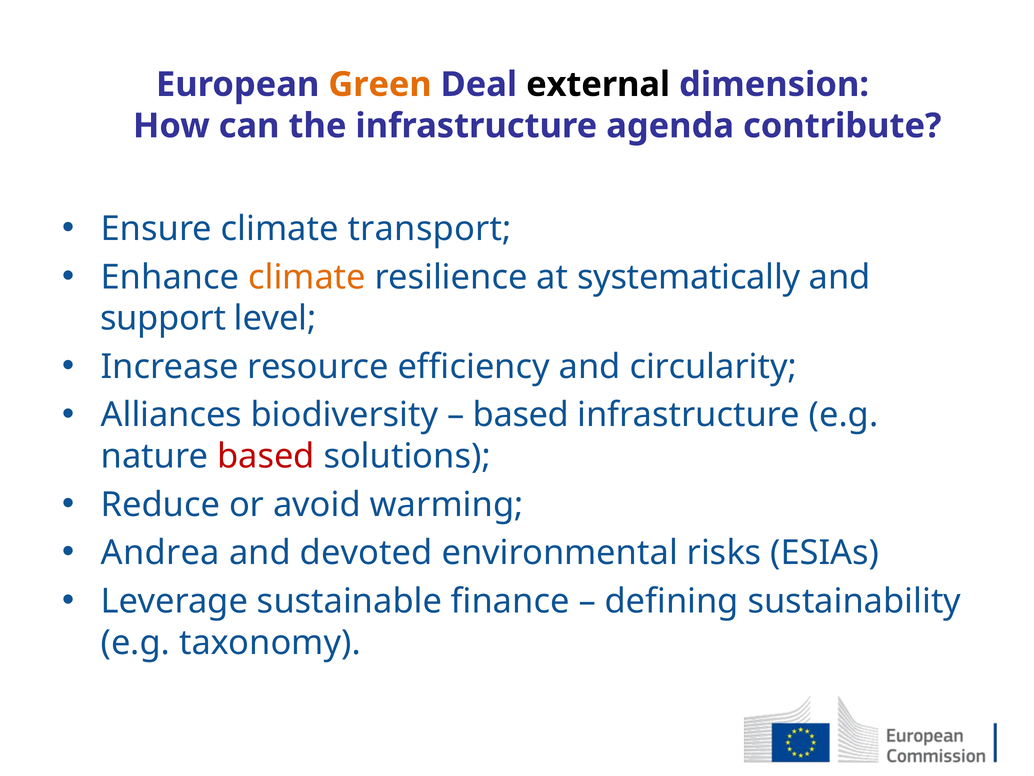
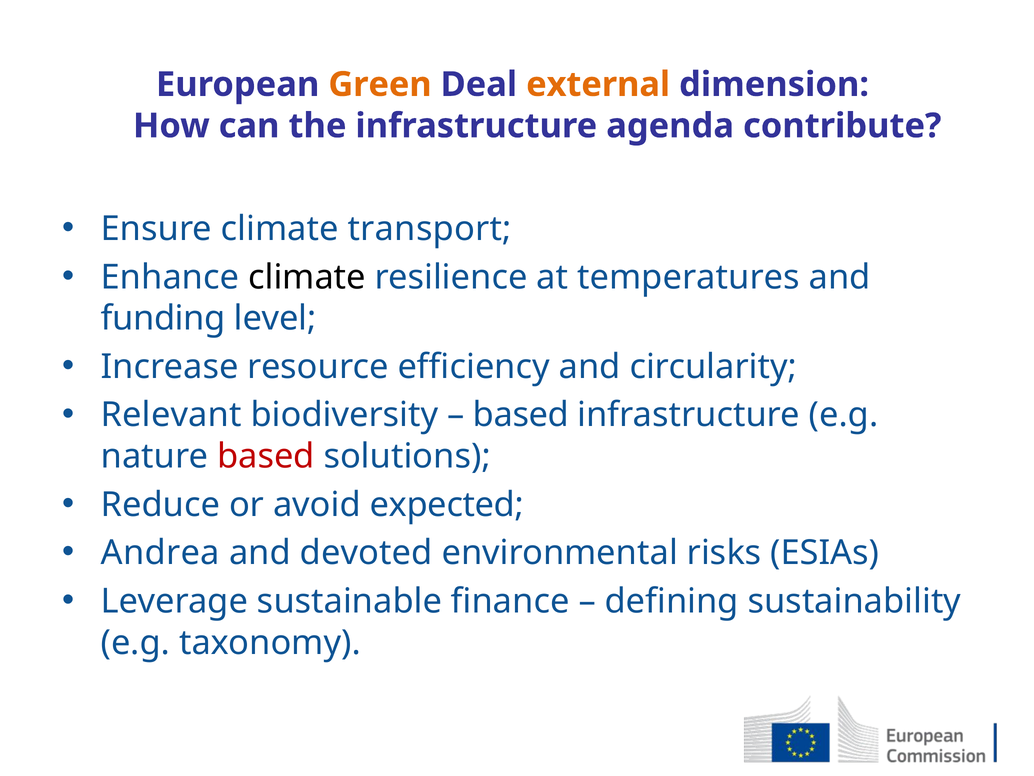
external colour: black -> orange (598, 84)
climate colour: orange -> black (307, 277)
systematically: systematically -> temperatures (689, 277)
support: support -> funding (163, 318)
Alliances: Alliances -> Relevant (171, 415)
warming: warming -> expected (447, 504)
